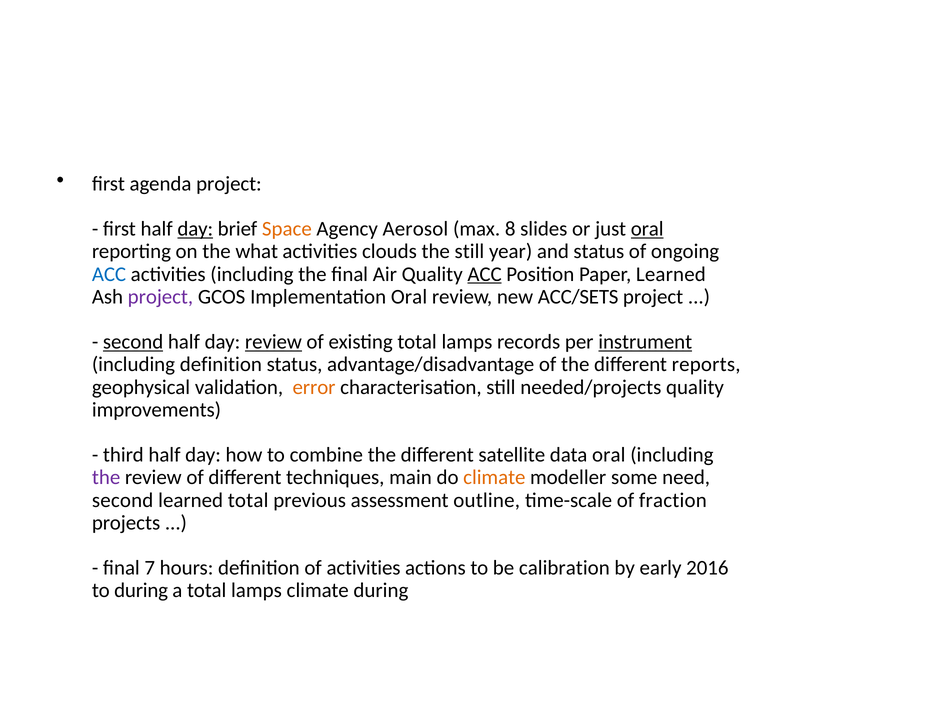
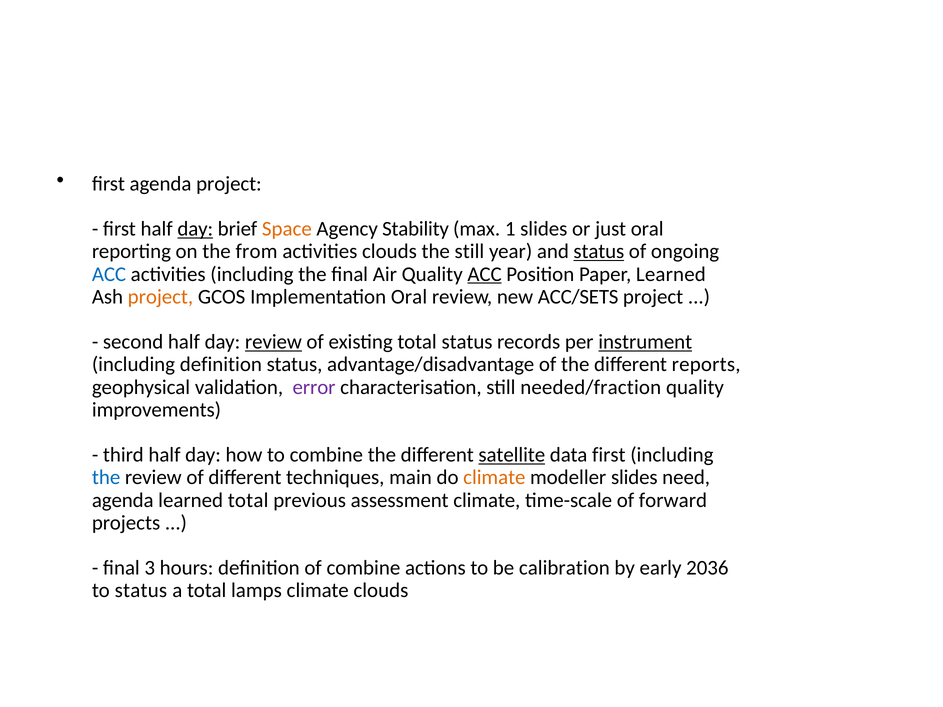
Aerosol: Aerosol -> Stability (416, 229)
8: 8 -> 1 (510, 229)
oral underline: present -> none (647, 229)
what: what -> from (257, 252)
status underline: none -> present (599, 252)
project colour: purple -> orange (160, 297)
second underline: present -> none (133, 342)
existing total lamps: lamps -> status (467, 342)
error colour: orange -> purple (314, 387)
needed/projects: needed/projects -> needed/fraction (591, 387)
satellite underline: none -> present (512, 455)
data oral: oral -> first (609, 455)
the colour: purple -> blue (106, 478)
modeller some: some -> slides (634, 478)
second: second -> agenda (123, 500)
assessment outline: outline -> climate (487, 500)
fraction: fraction -> forward (673, 500)
7: 7 -> 3 (150, 568)
of activities: activities -> combine (363, 568)
2016: 2016 -> 2036 (707, 568)
to during: during -> status (141, 591)
climate during: during -> clouds (381, 591)
